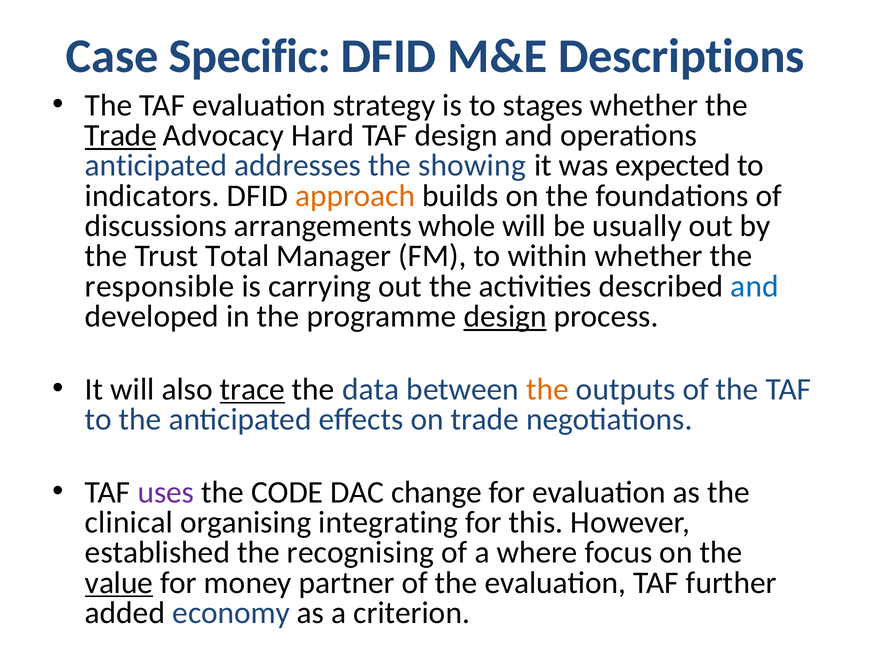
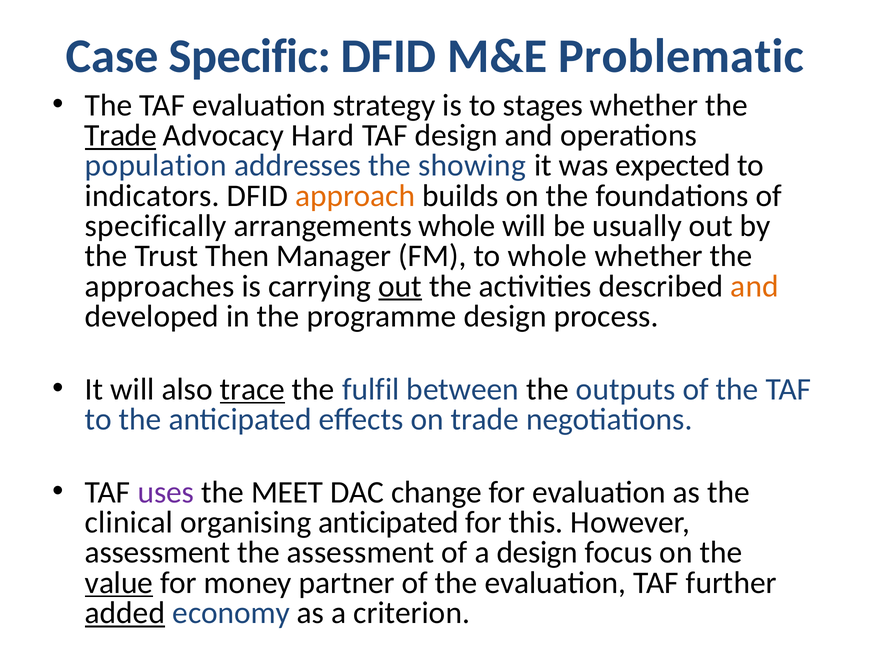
Descriptions: Descriptions -> Problematic (681, 56)
anticipated: anticipated -> population (156, 166)
discussions: discussions -> specifically (156, 226)
Total: Total -> Then (237, 256)
to within: within -> whole (547, 256)
responsible: responsible -> approaches (160, 286)
out underline: none -> present (400, 286)
and colour: blue -> orange (754, 286)
design underline: present -> none (505, 316)
data: data -> fulfil (371, 389)
the colour: orange -> black (547, 389)
CODE: CODE -> MEET (287, 492)
organising integrating: integrating -> anticipated (388, 523)
established: established -> assessment (158, 553)
the recognising: recognising -> assessment (361, 553)
a where: where -> design (537, 553)
added underline: none -> present (125, 613)
